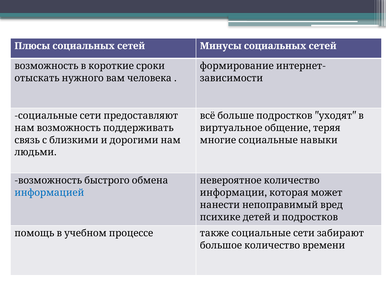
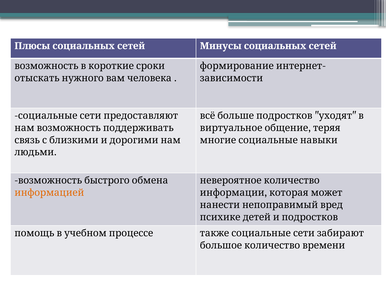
информацией colour: blue -> orange (49, 193)
